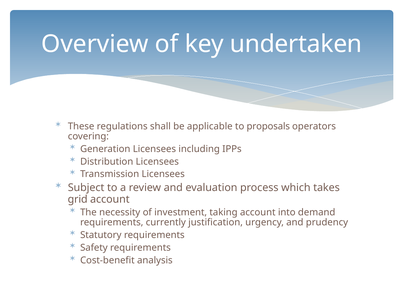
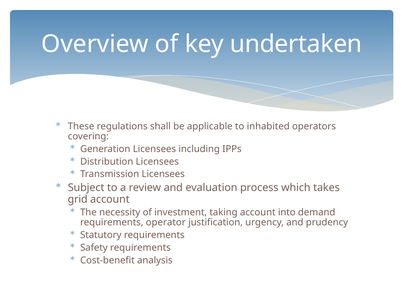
proposals: proposals -> inhabited (268, 126)
currently: currently -> operator (166, 223)
